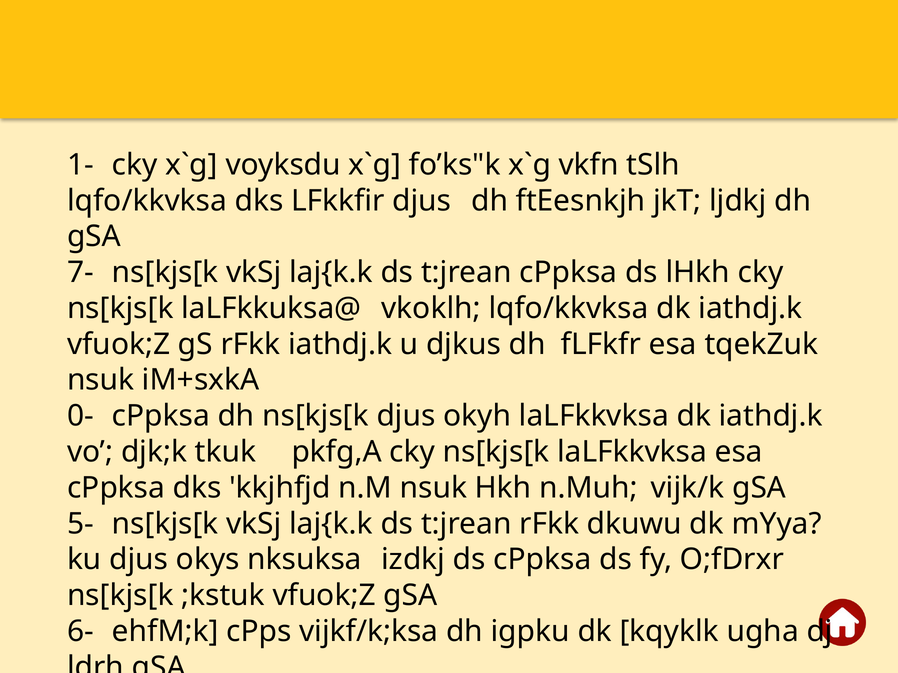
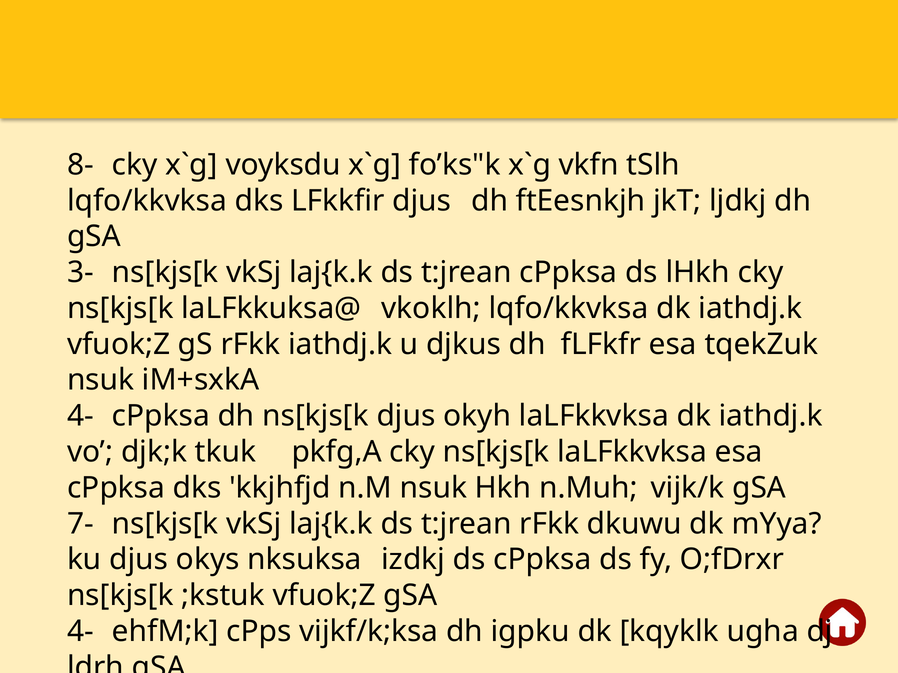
1-: 1- -> 8- (80, 165)
7-: 7- -> 3- (80, 273)
0-: 0- -> 4- (80, 416)
5-: 5- -> 7- (80, 524)
6-: 6- -> 4- (80, 632)
